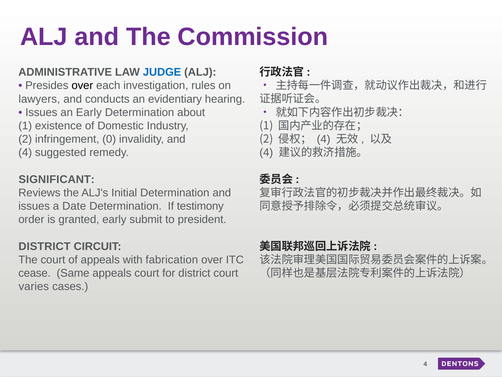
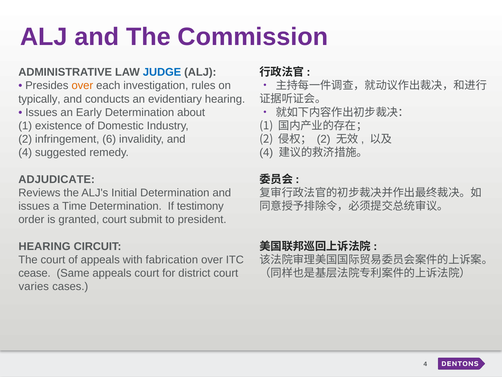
over colour: black -> orange (82, 85)
lawyers: lawyers -> typically (39, 99)
0: 0 -> 6 (109, 139)
4: 4 -> 2 (324, 139)
SIGNIFICANT: SIGNIFICANT -> ADJUDICATE (57, 179)
Date: Date -> Time (74, 206)
granted early: early -> court (114, 219)
DISTRICT: DISTRICT -> HEARING (45, 246)
